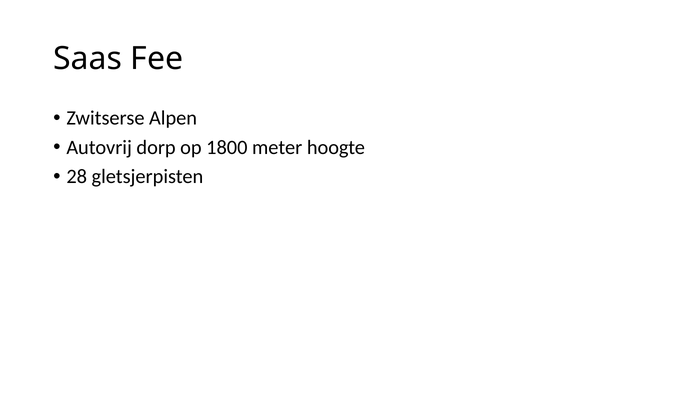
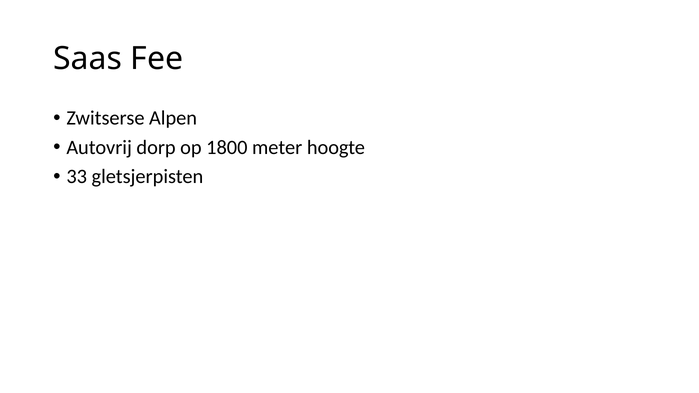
28: 28 -> 33 (77, 177)
